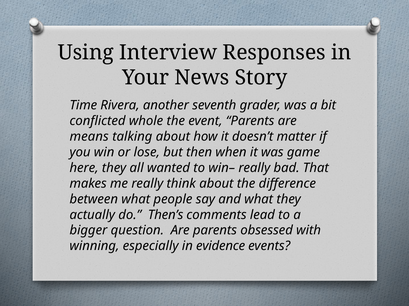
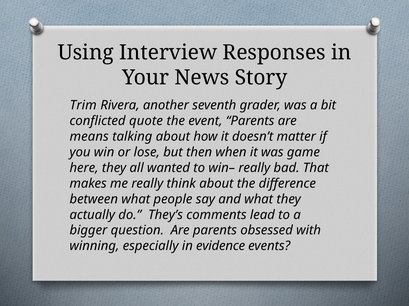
Time: Time -> Trim (83, 106)
whole: whole -> quote (146, 121)
Then’s: Then’s -> They’s (166, 215)
